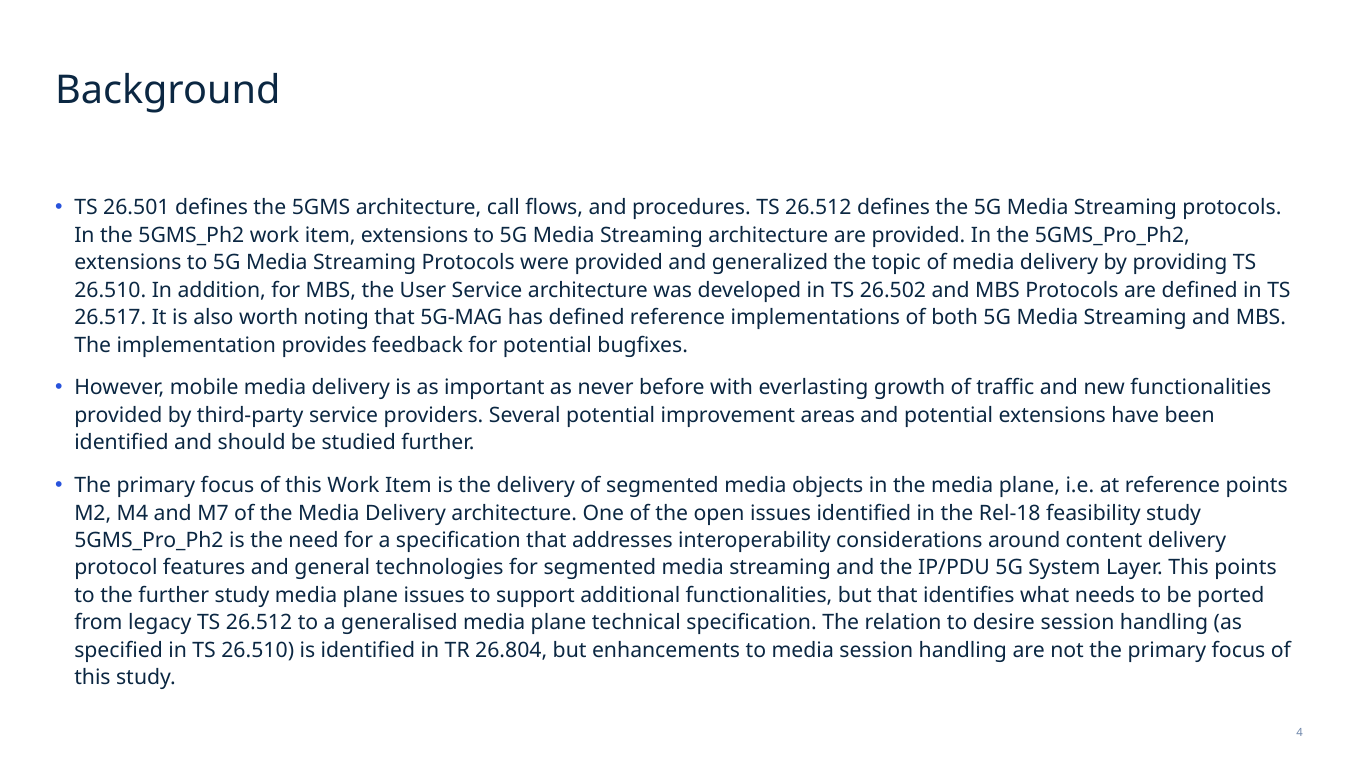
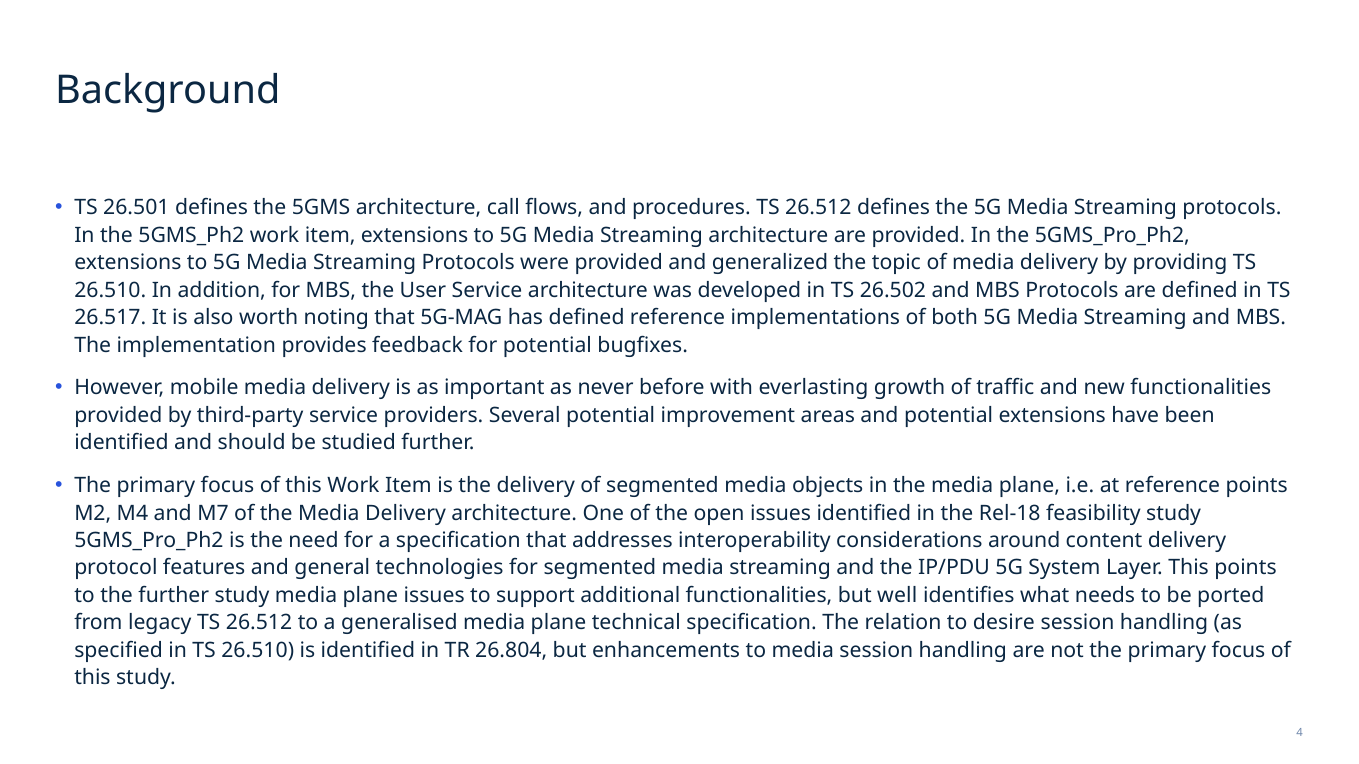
but that: that -> well (897, 596)
